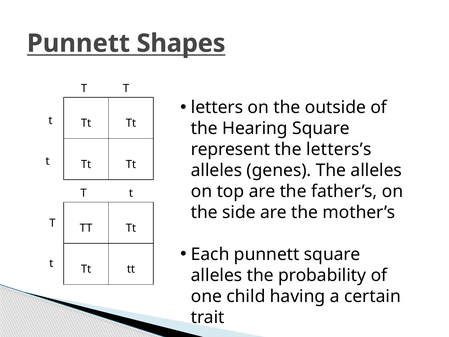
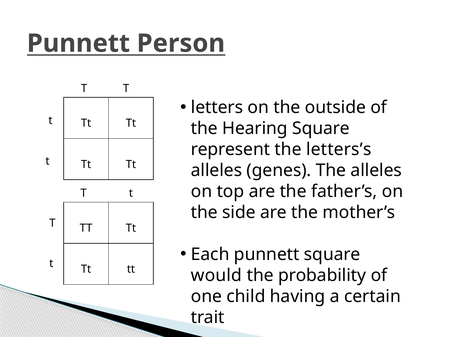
Shapes: Shapes -> Person (181, 43)
alleles: alleles -> would (216, 275)
